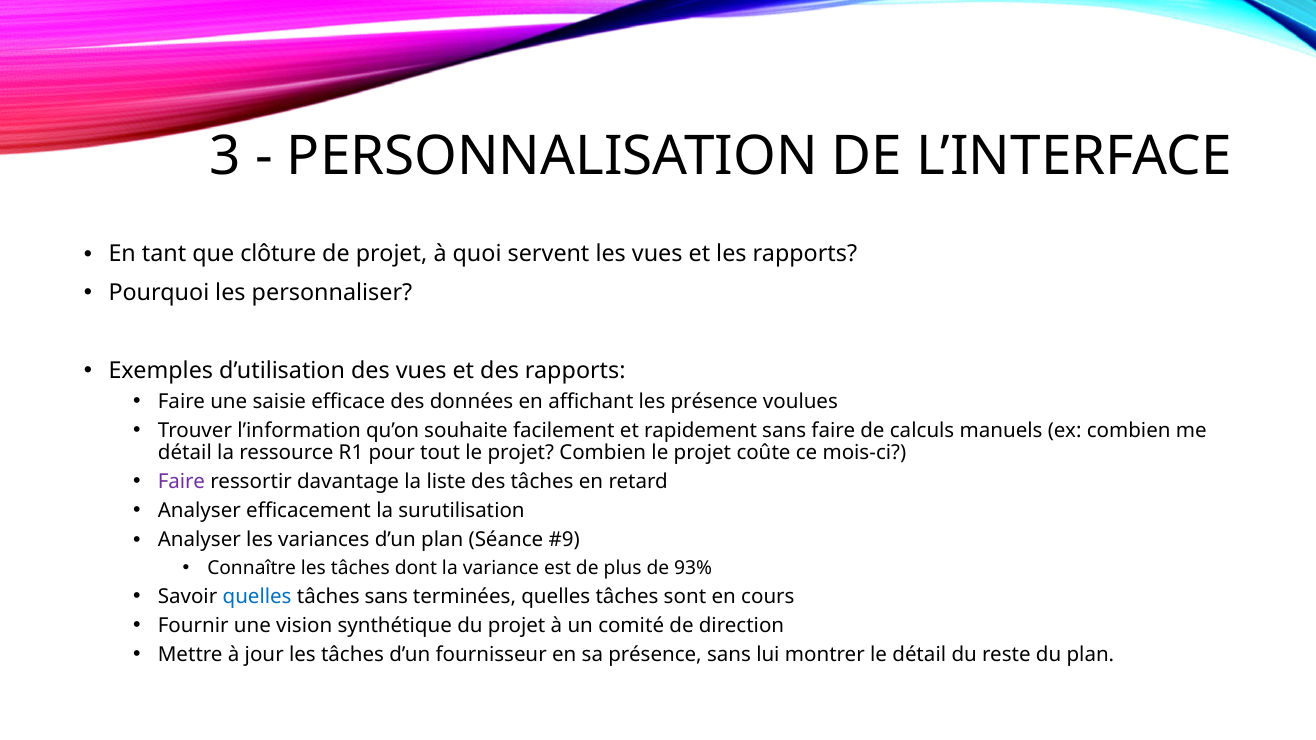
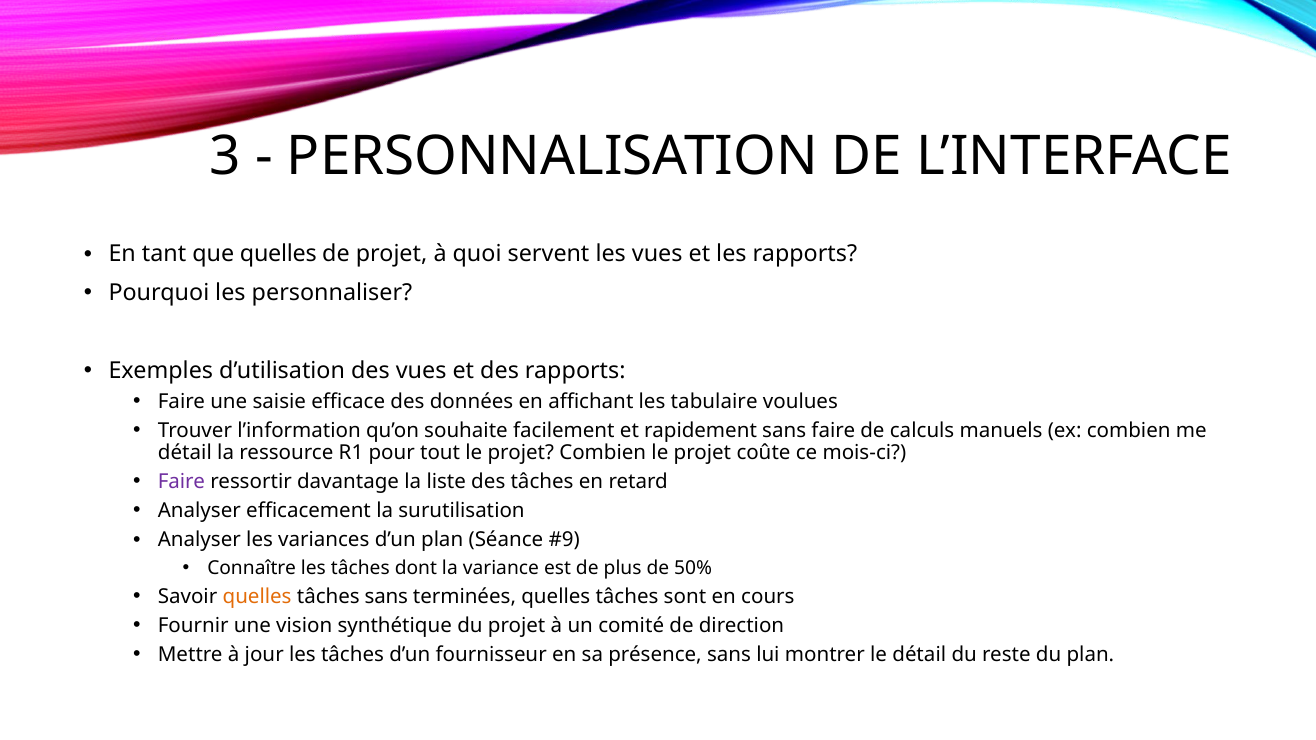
que clôture: clôture -> quelles (278, 254)
les présence: présence -> tabulaire (714, 401)
93%: 93% -> 50% (693, 568)
quelles colour: blue -> orange (257, 597)
